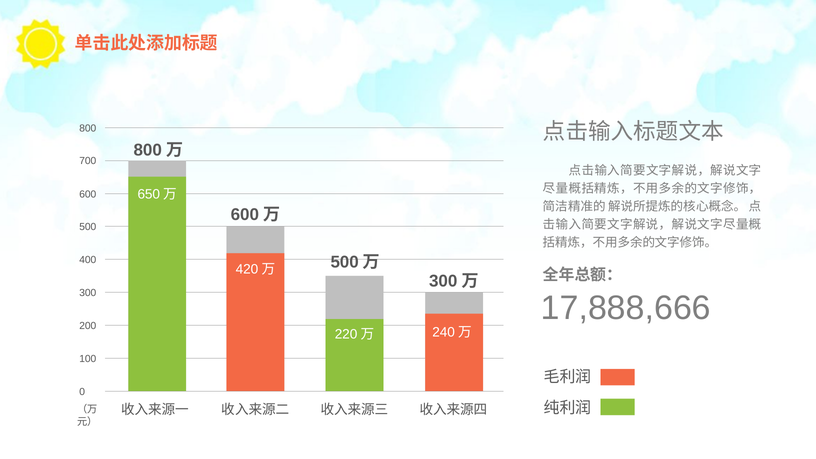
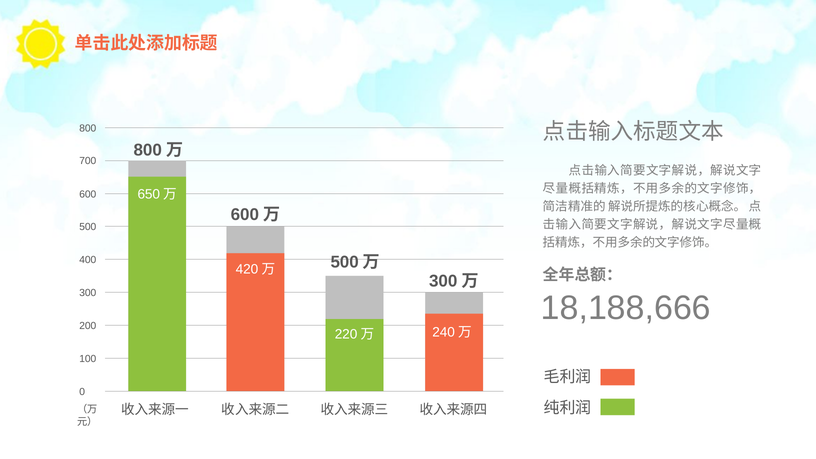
17,888,666: 17,888,666 -> 18,188,666 (626, 308)
